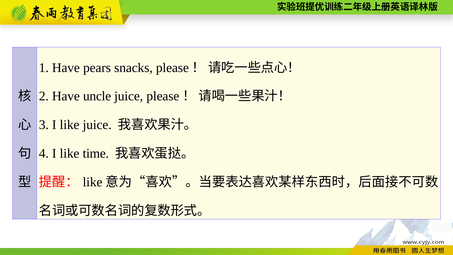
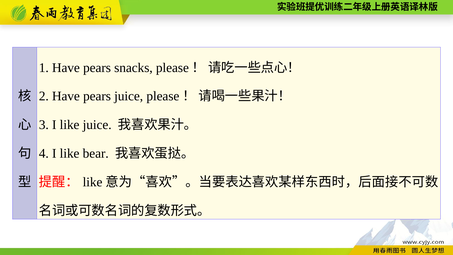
2 Have uncle: uncle -> pears (97, 96)
time: time -> bear (96, 153)
